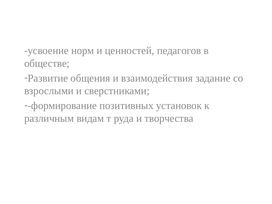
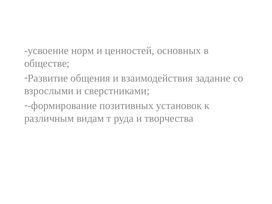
педагогов: педагогов -> основных (179, 51)
